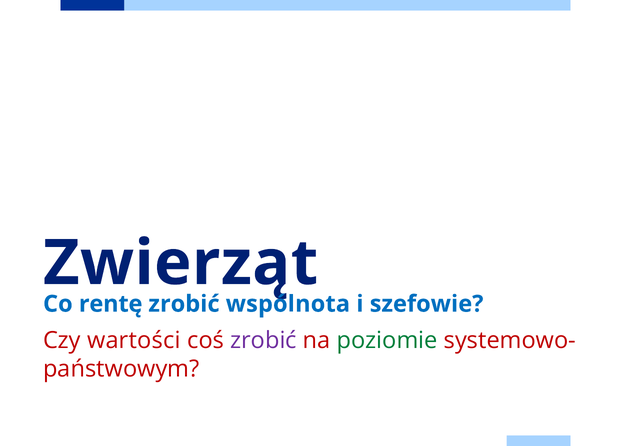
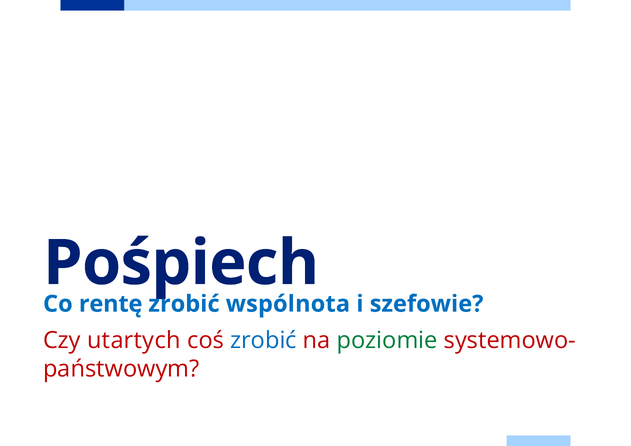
Zwierząt: Zwierząt -> Pośpiech (181, 263)
wartości: wartości -> utartych (134, 341)
zrobić colour: purple -> blue (263, 341)
